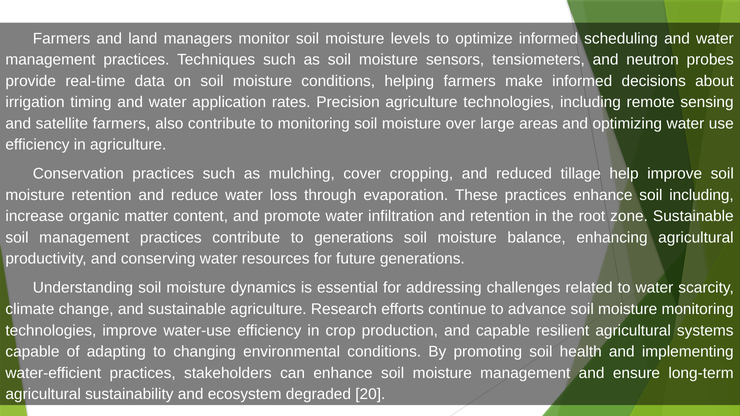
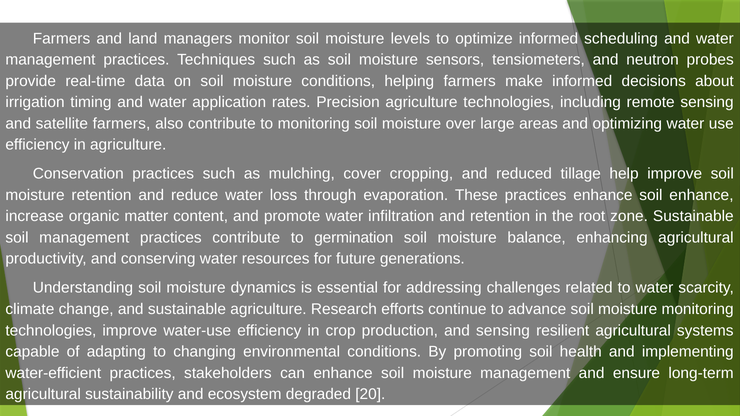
soil including: including -> enhance (701, 195)
to generations: generations -> germination (354, 238)
and capable: capable -> sensing (503, 331)
